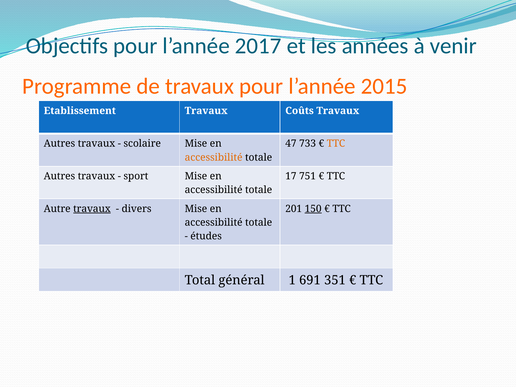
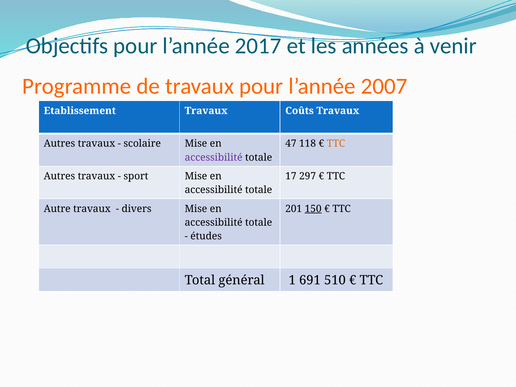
2015: 2015 -> 2007 (384, 86)
733: 733 -> 118 (308, 144)
accessibilité colour: orange -> purple (214, 157)
751: 751 -> 297 (308, 176)
travaux underline: present -> none (92, 209)
351: 351 -> 510 (335, 280)
